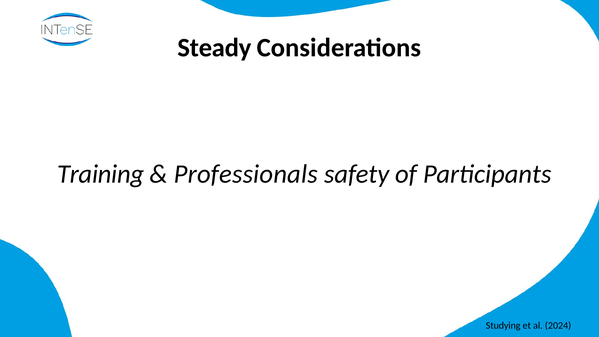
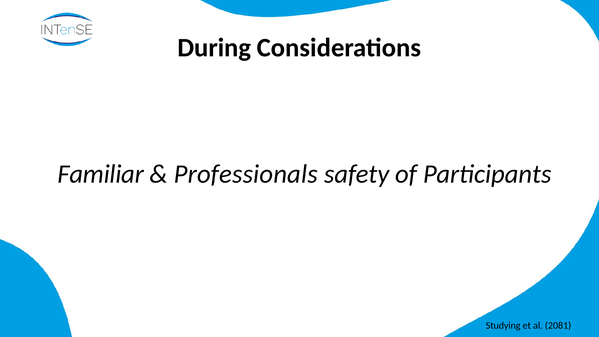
Steady: Steady -> During (214, 48)
Training: Training -> Familiar (101, 174)
2024: 2024 -> 2081 (558, 326)
